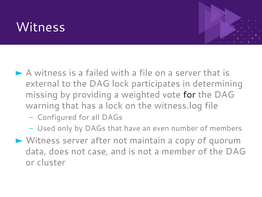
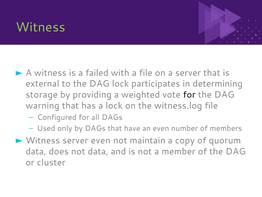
Witness colour: white -> light green (41, 27)
missing: missing -> storage (42, 94)
server after: after -> even (101, 140)
not case: case -> data (98, 151)
